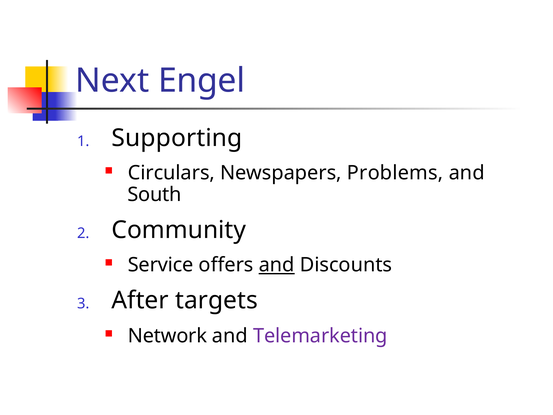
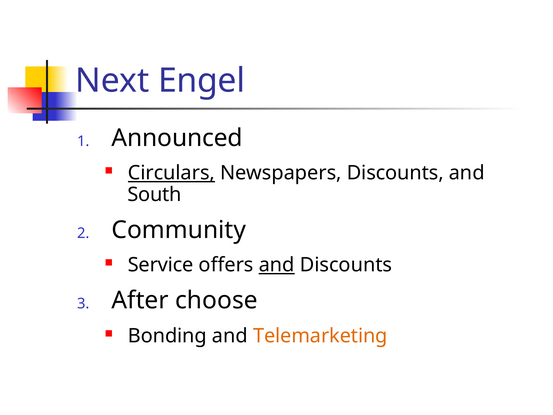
Supporting: Supporting -> Announced (177, 138)
Circulars underline: none -> present (171, 173)
Newspapers Problems: Problems -> Discounts (395, 173)
targets: targets -> choose (216, 300)
Network: Network -> Bonding (167, 336)
Telemarketing colour: purple -> orange (320, 336)
